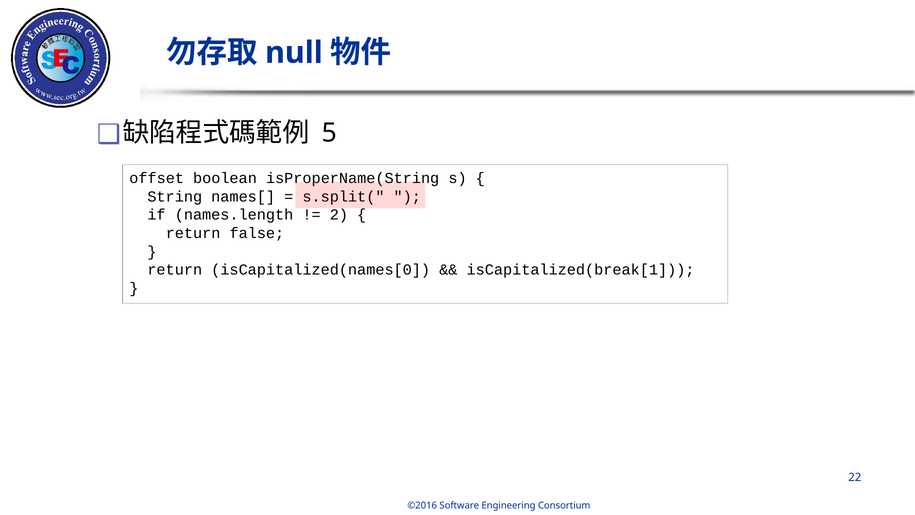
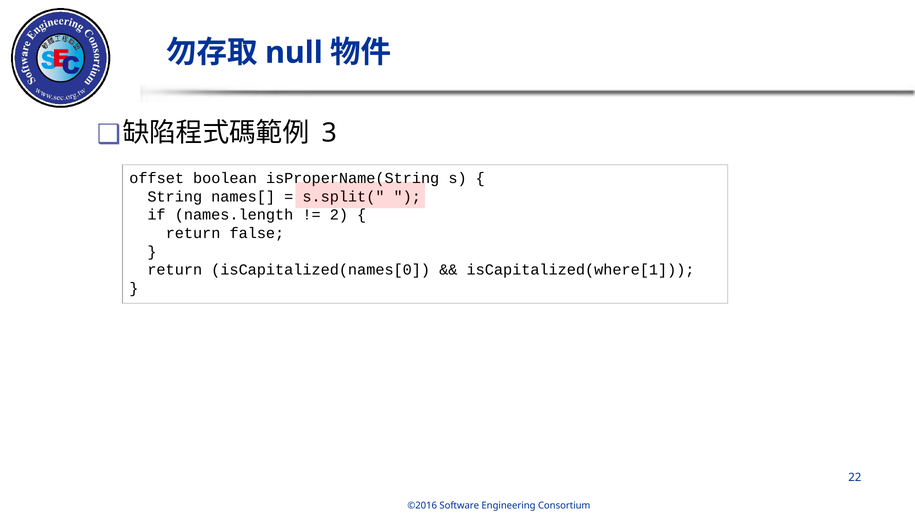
5: 5 -> 3 (329, 133)
isCapitalized(break[1: isCapitalized(break[1 -> isCapitalized(where[1 (581, 270)
